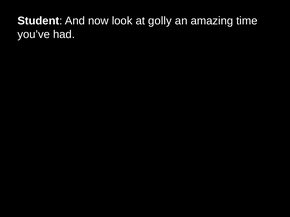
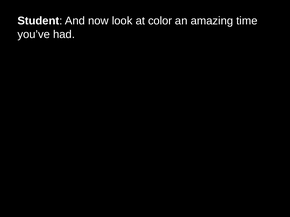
golly: golly -> color (160, 21)
